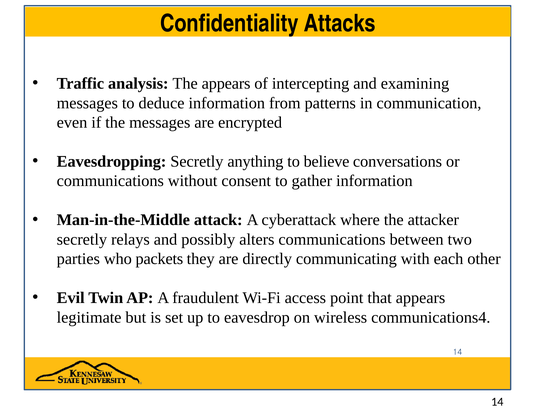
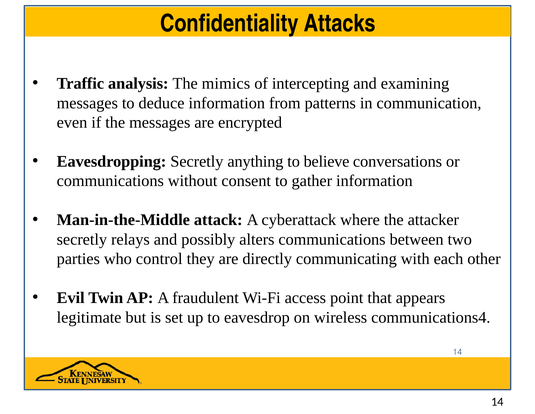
The appears: appears -> mimics (226, 83)
packets: packets -> control (159, 259)
